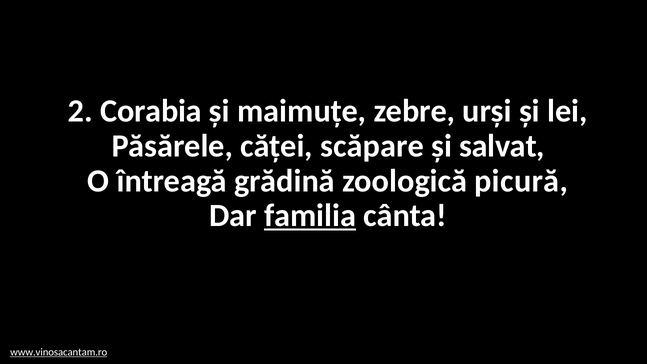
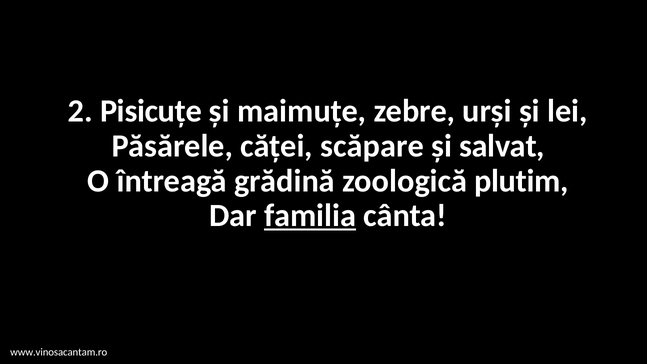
Corabia: Corabia -> Pisicuțe (151, 111)
picură: picură -> plutim (521, 181)
www.vinosacantam.ro underline: present -> none (59, 352)
